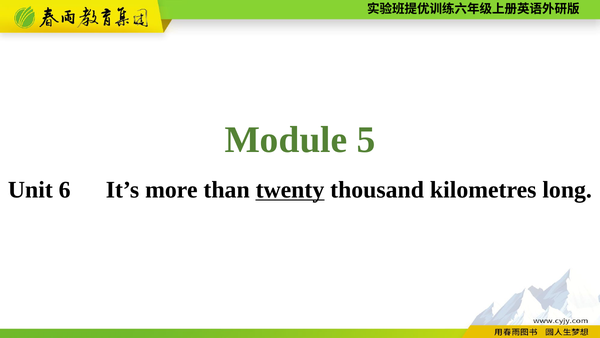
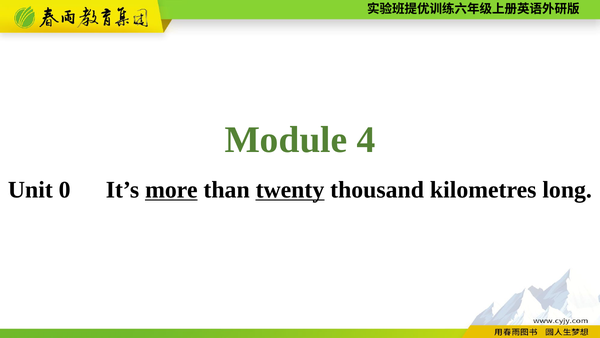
5: 5 -> 4 (366, 139)
6: 6 -> 0 (65, 189)
more underline: none -> present (171, 189)
